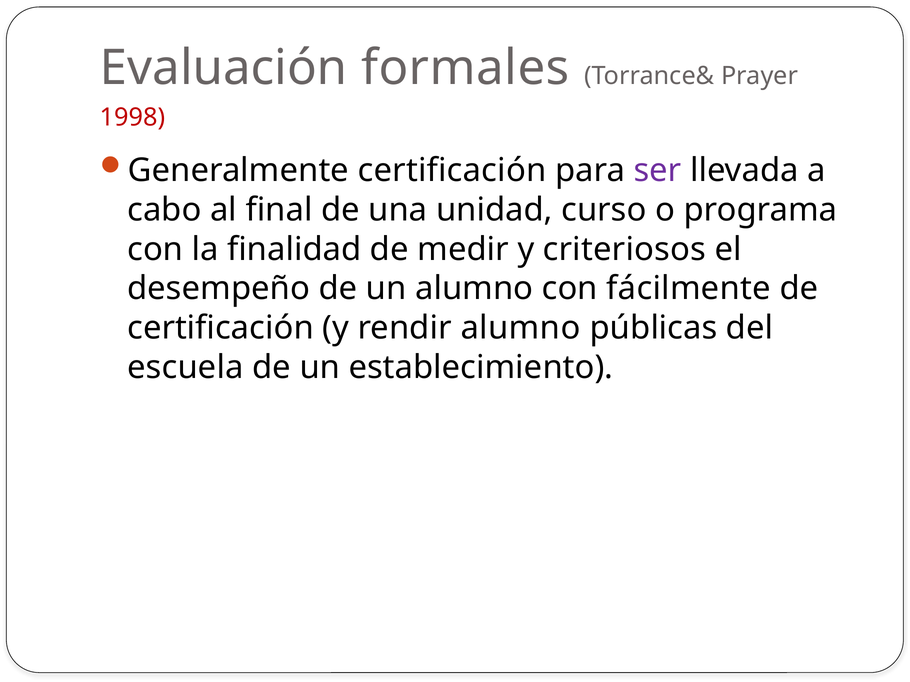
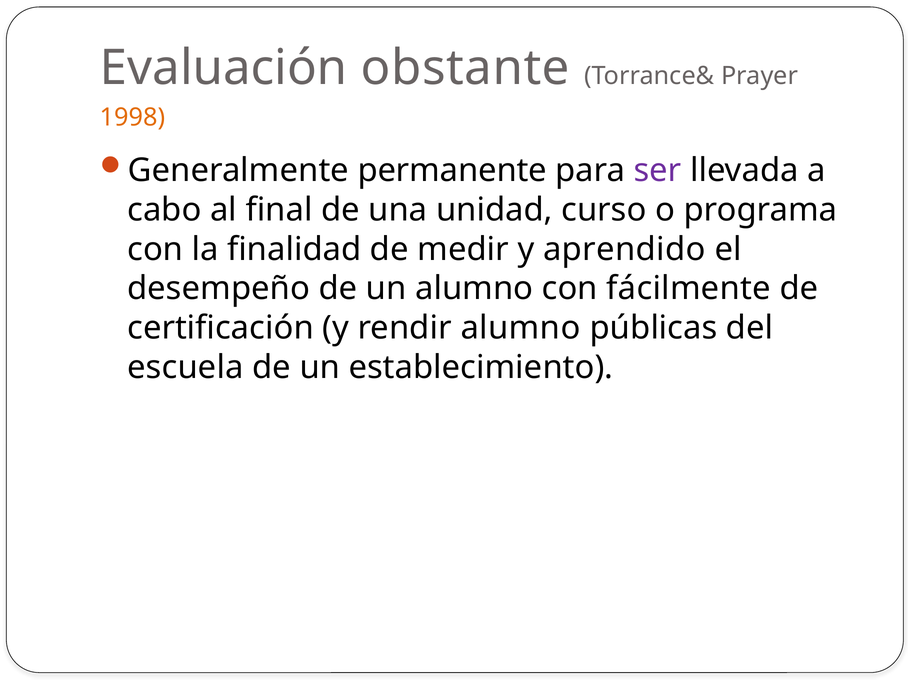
formales: formales -> obstante (465, 68)
1998 colour: red -> orange (133, 118)
Generalmente certificación: certificación -> permanente (452, 171)
criteriosos: criteriosos -> aprendido (624, 249)
